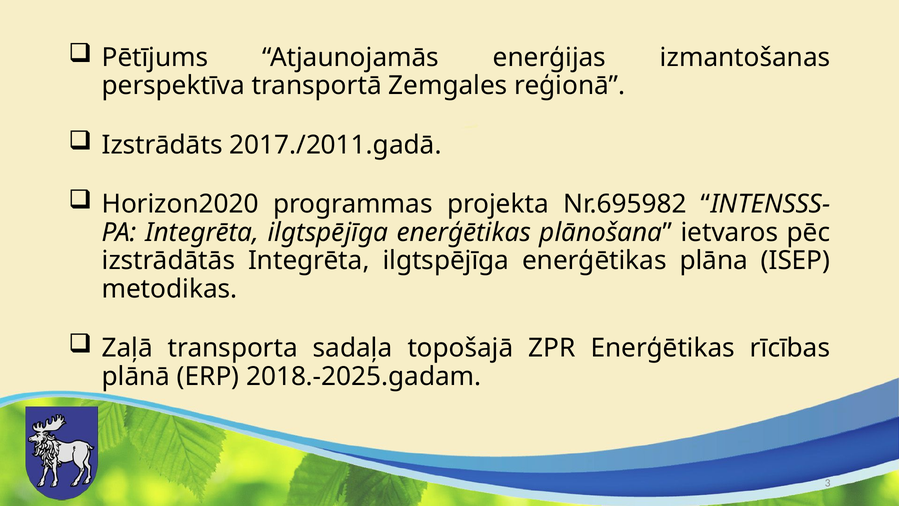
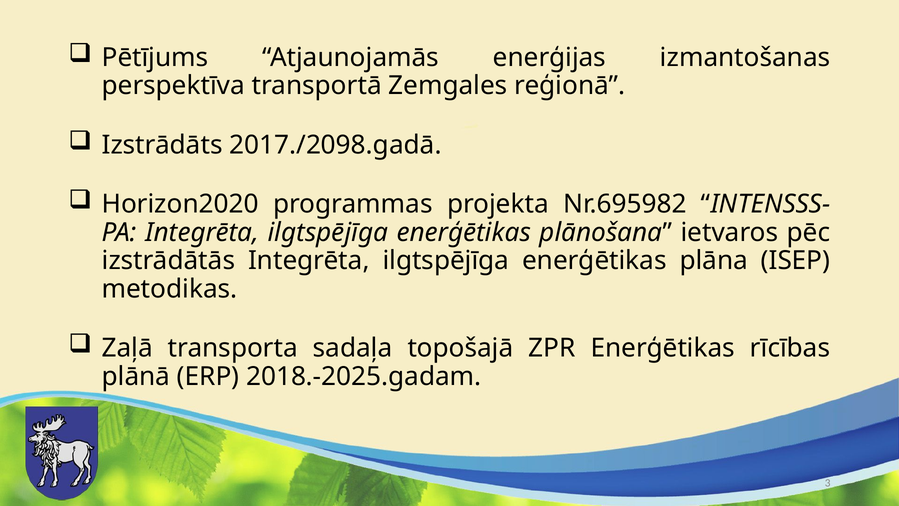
2017./2011.gadā: 2017./2011.gadā -> 2017./2098.gadā (335, 145)
